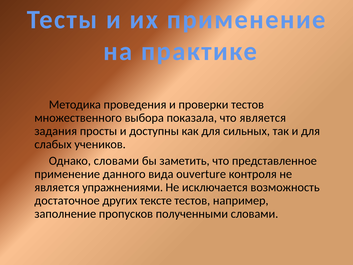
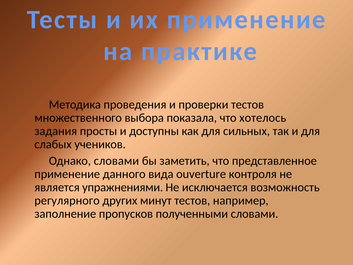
что является: является -> хотелось (263, 118)
достаточное: достаточное -> регулярного (67, 200)
тексте: тексте -> минут (156, 200)
